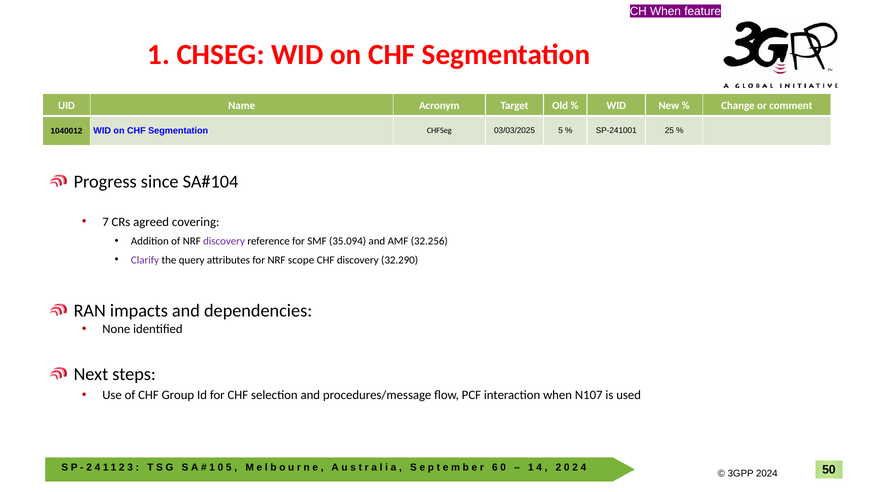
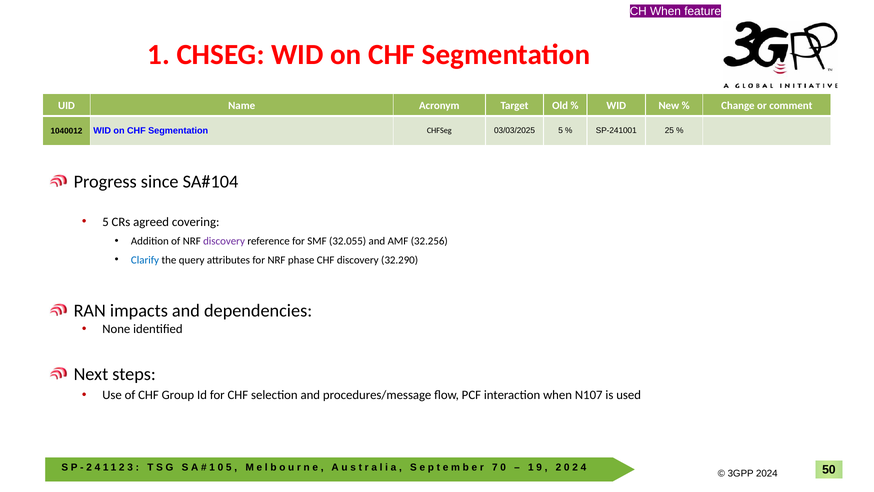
7: 7 -> 5 (106, 222)
35.094: 35.094 -> 32.055 (348, 241)
Clarify colour: purple -> blue (145, 260)
scope: scope -> phase (301, 260)
6: 6 -> 7 (495, 467)
1 4: 4 -> 9 (539, 467)
